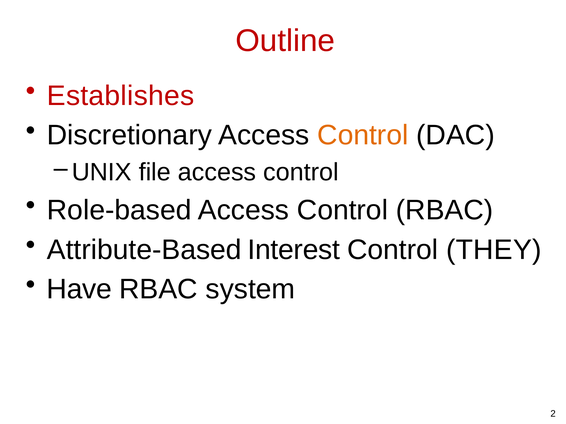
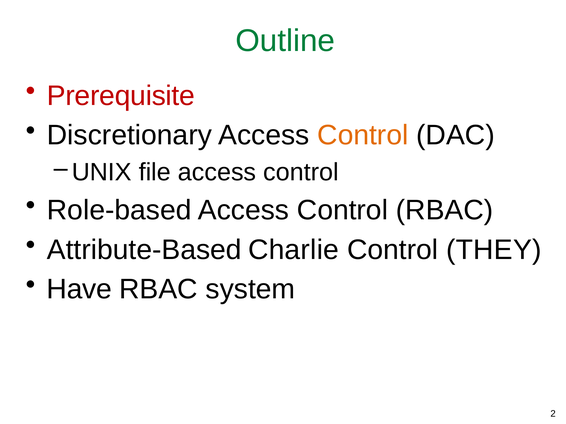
Outline colour: red -> green (285, 41)
Establishes: Establishes -> Prerequisite (121, 96)
Interest: Interest -> Charlie (294, 250)
